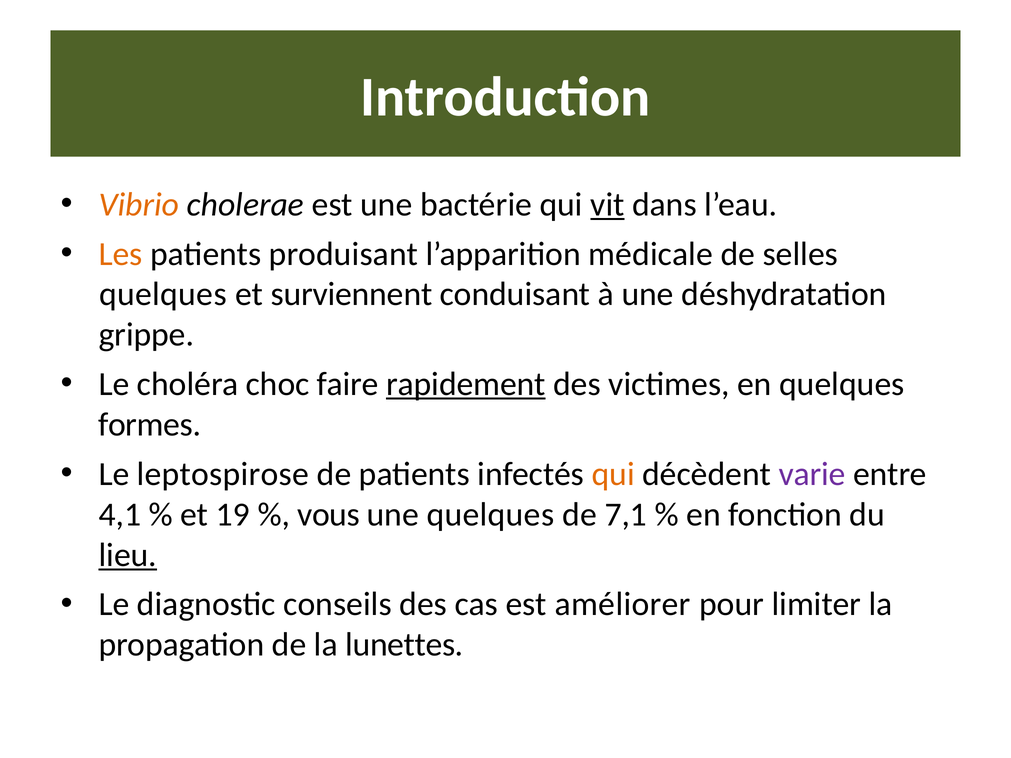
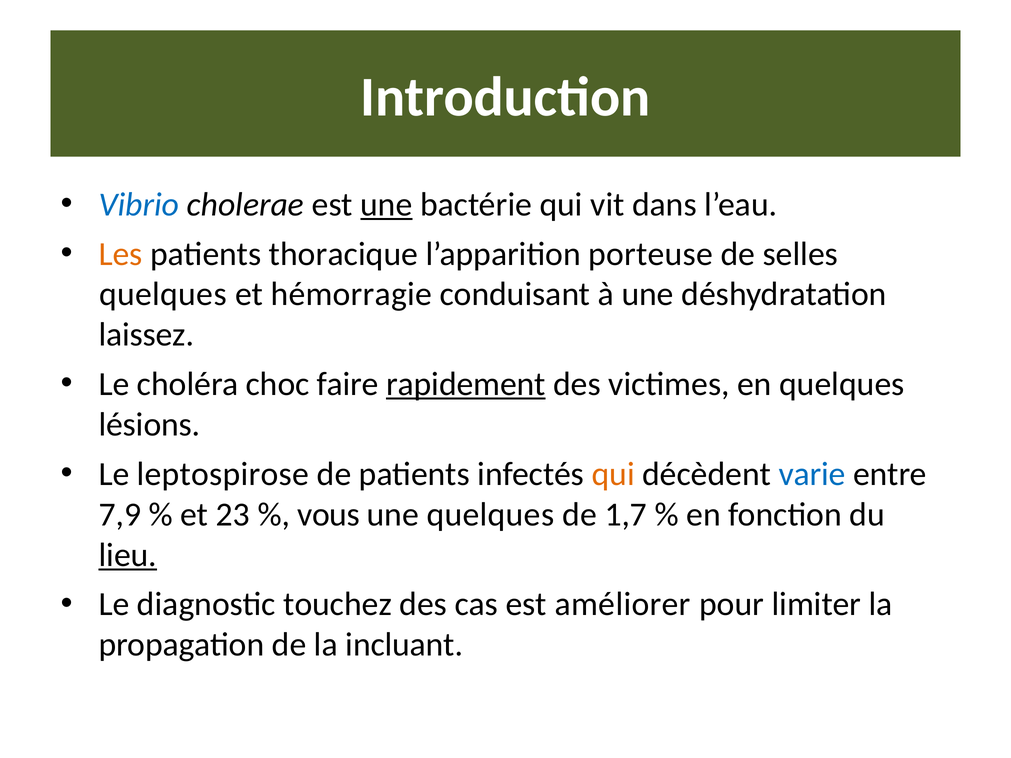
Vibrio colour: orange -> blue (139, 205)
une underline: none -> present (386, 205)
vit underline: present -> none (607, 205)
produisant: produisant -> thoracique (343, 254)
médicale: médicale -> porteuse (651, 254)
surviennent: surviennent -> hémorragie (351, 294)
grippe: grippe -> laissez (146, 335)
formes: formes -> lésions (150, 425)
varie colour: purple -> blue (812, 474)
4,1: 4,1 -> 7,9 (120, 515)
19: 19 -> 23 (233, 515)
7,1: 7,1 -> 1,7 (626, 515)
conseils: conseils -> touchez (338, 605)
lunettes: lunettes -> incluant (404, 645)
